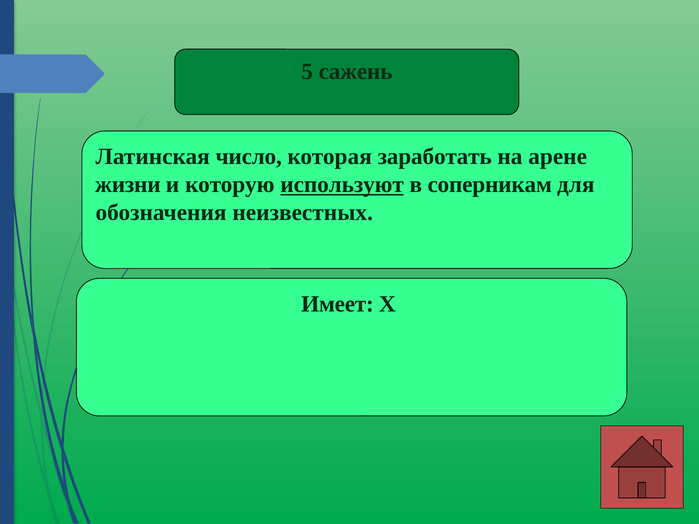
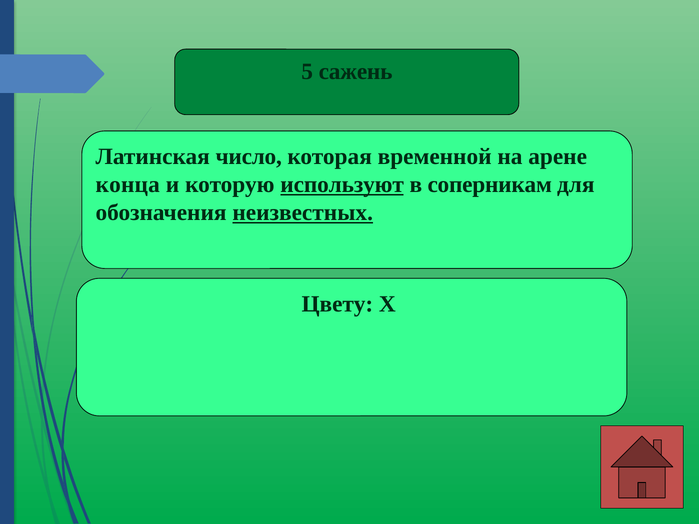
заработать: заработать -> временной (435, 157)
жизни: жизни -> конца (128, 185)
неизвестных underline: none -> present (303, 213)
Имеет: Имеет -> Цвету (337, 304)
